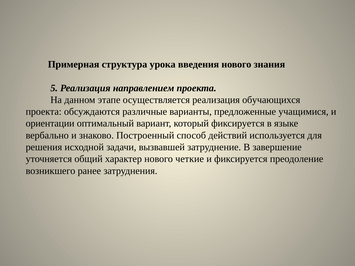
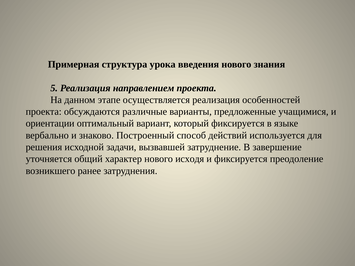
обучающихся: обучающихся -> особенностей (271, 100)
четкие: четкие -> исходя (190, 159)
